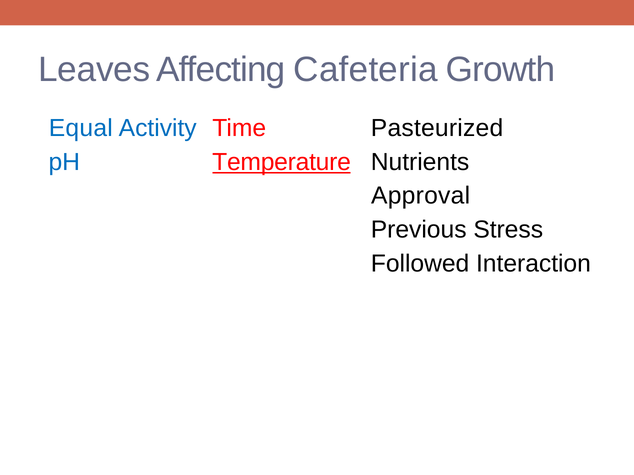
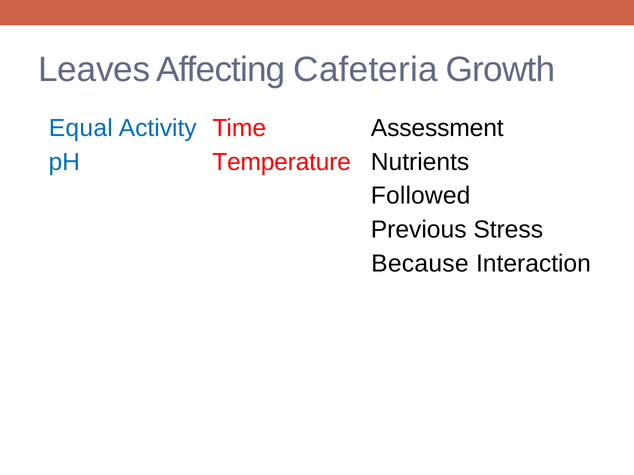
Pasteurized: Pasteurized -> Assessment (437, 128)
Temperature underline: present -> none (282, 162)
Approval: Approval -> Followed (421, 196)
Followed: Followed -> Because (420, 264)
